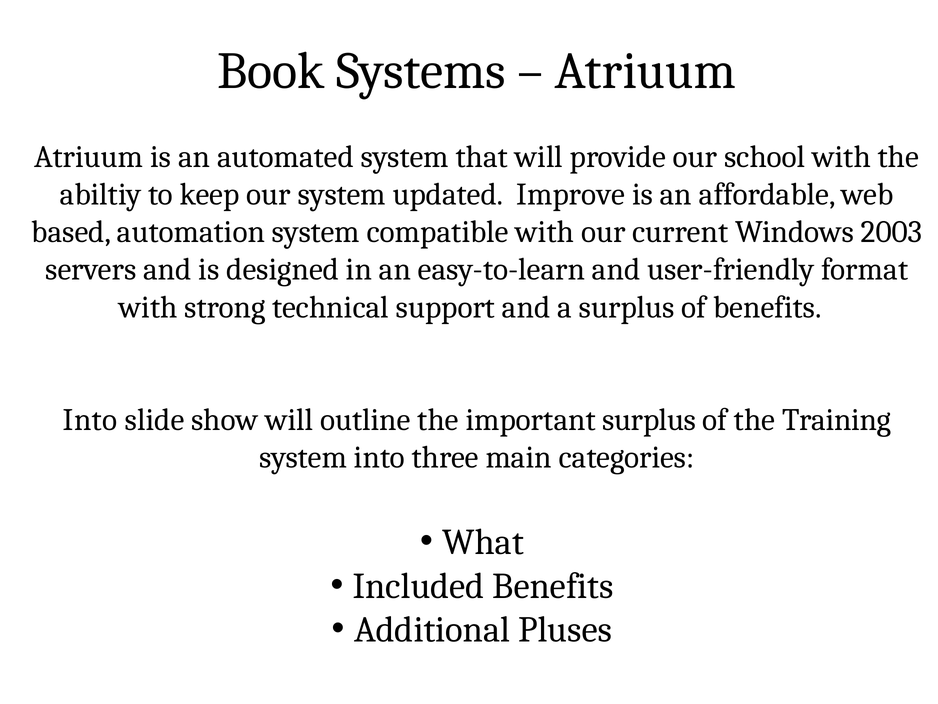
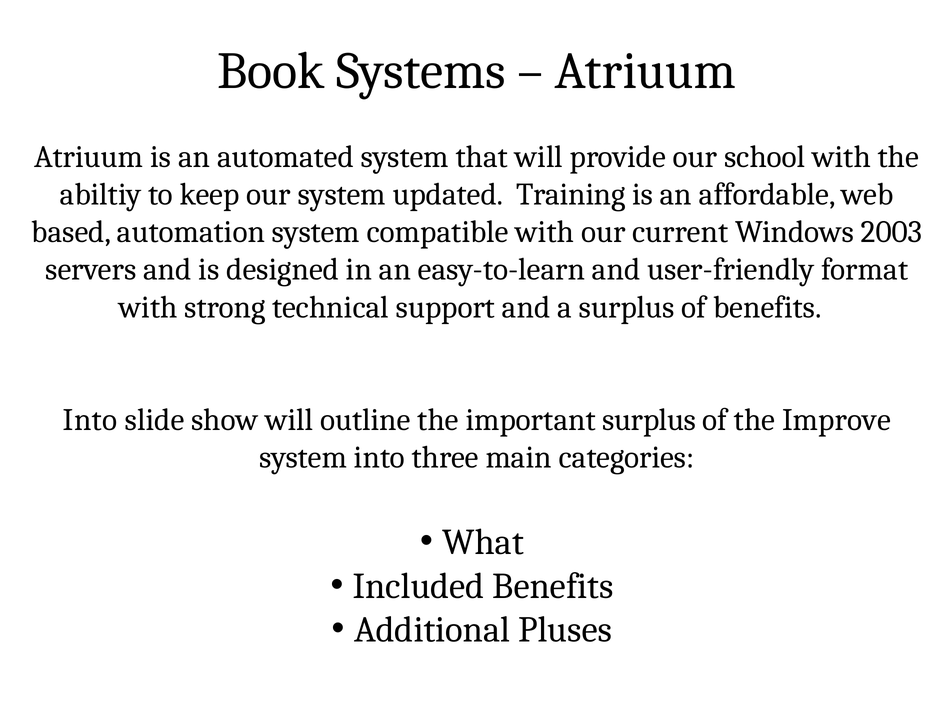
Improve: Improve -> Training (571, 194)
Training: Training -> Improve (837, 420)
